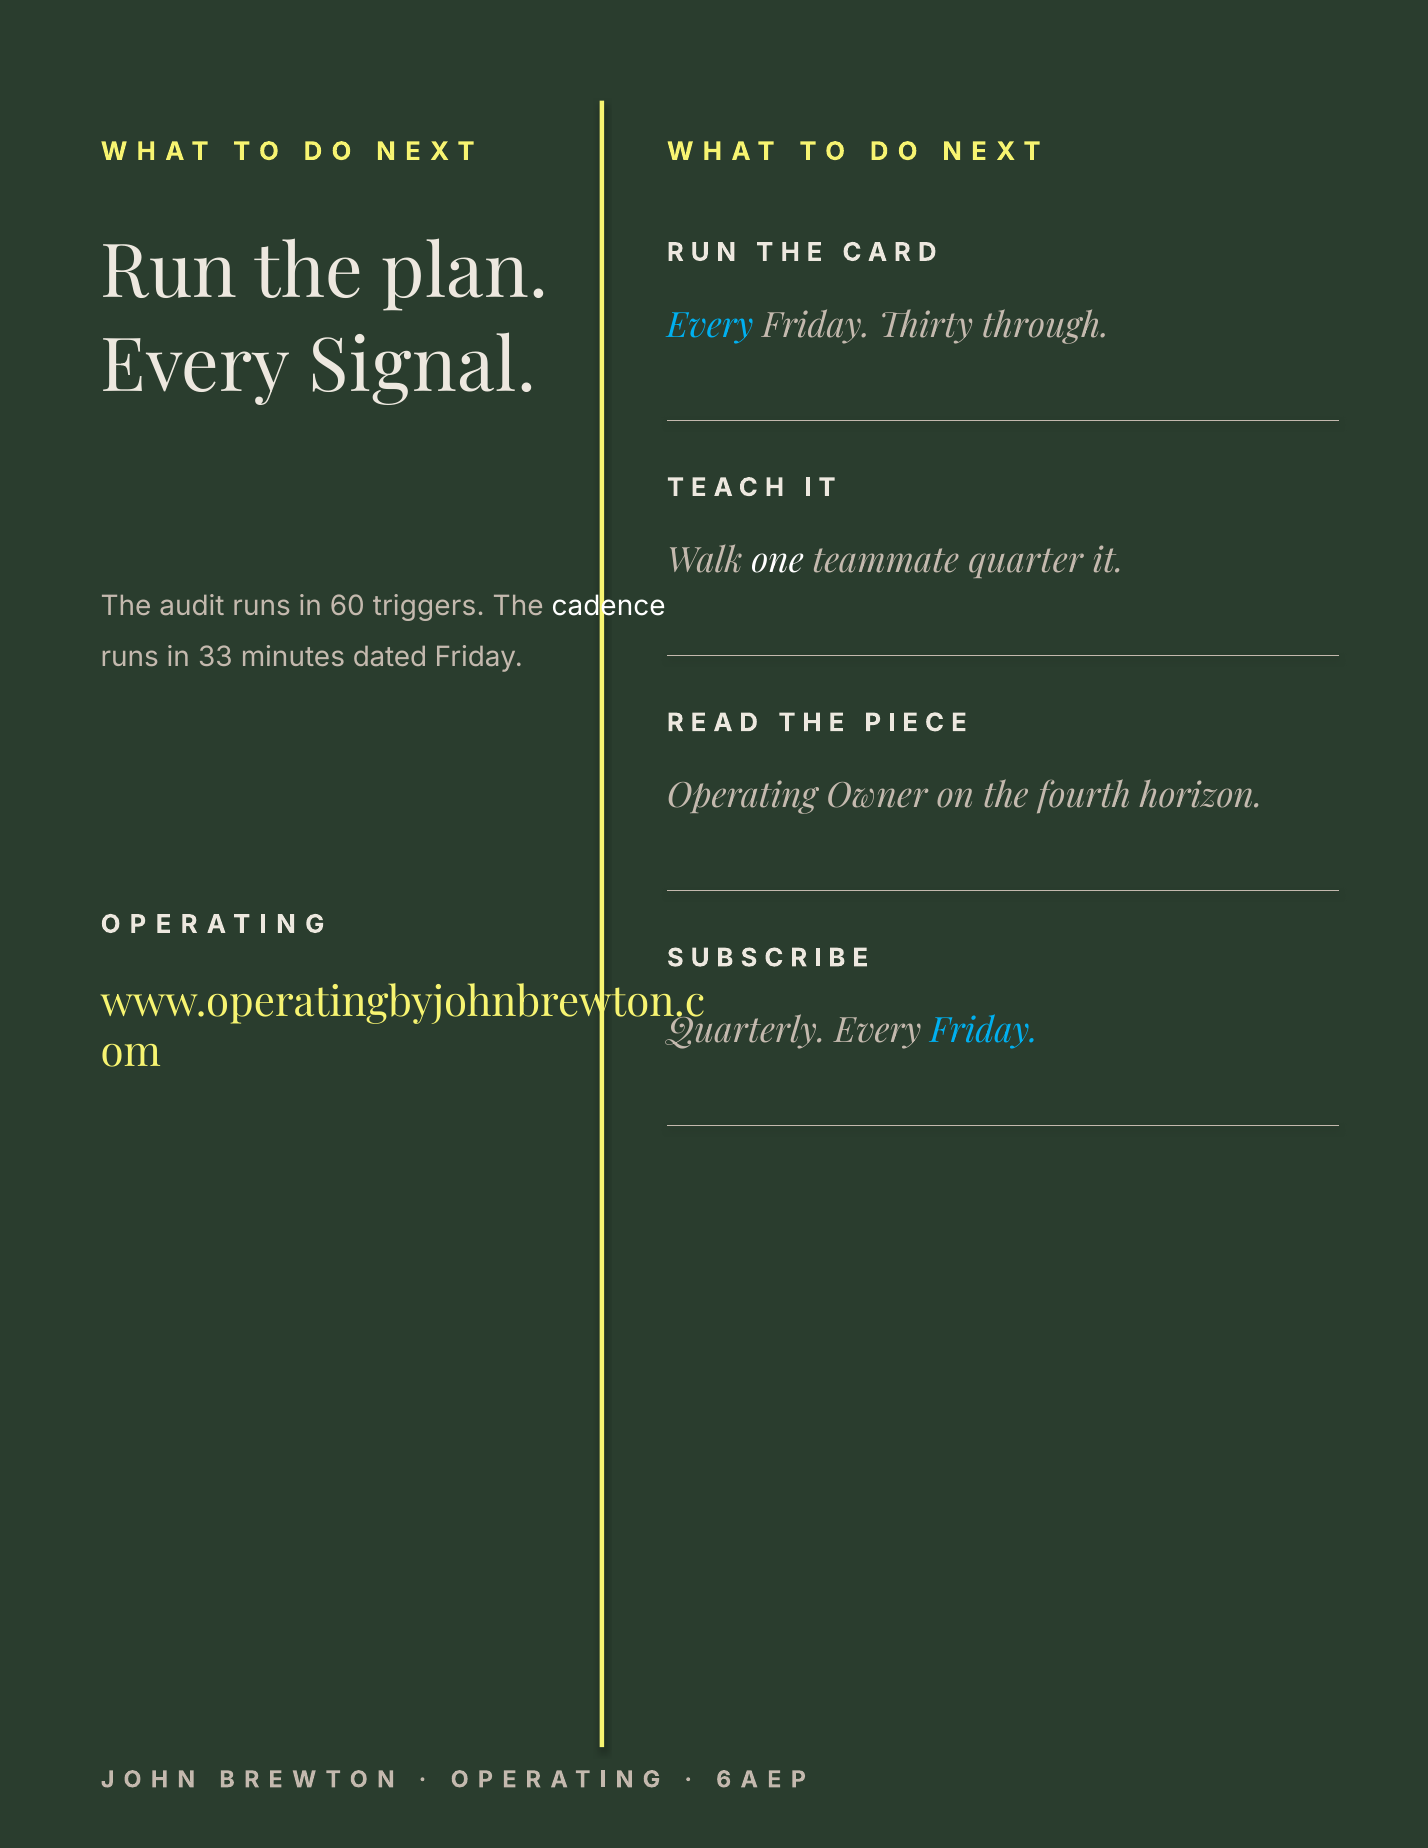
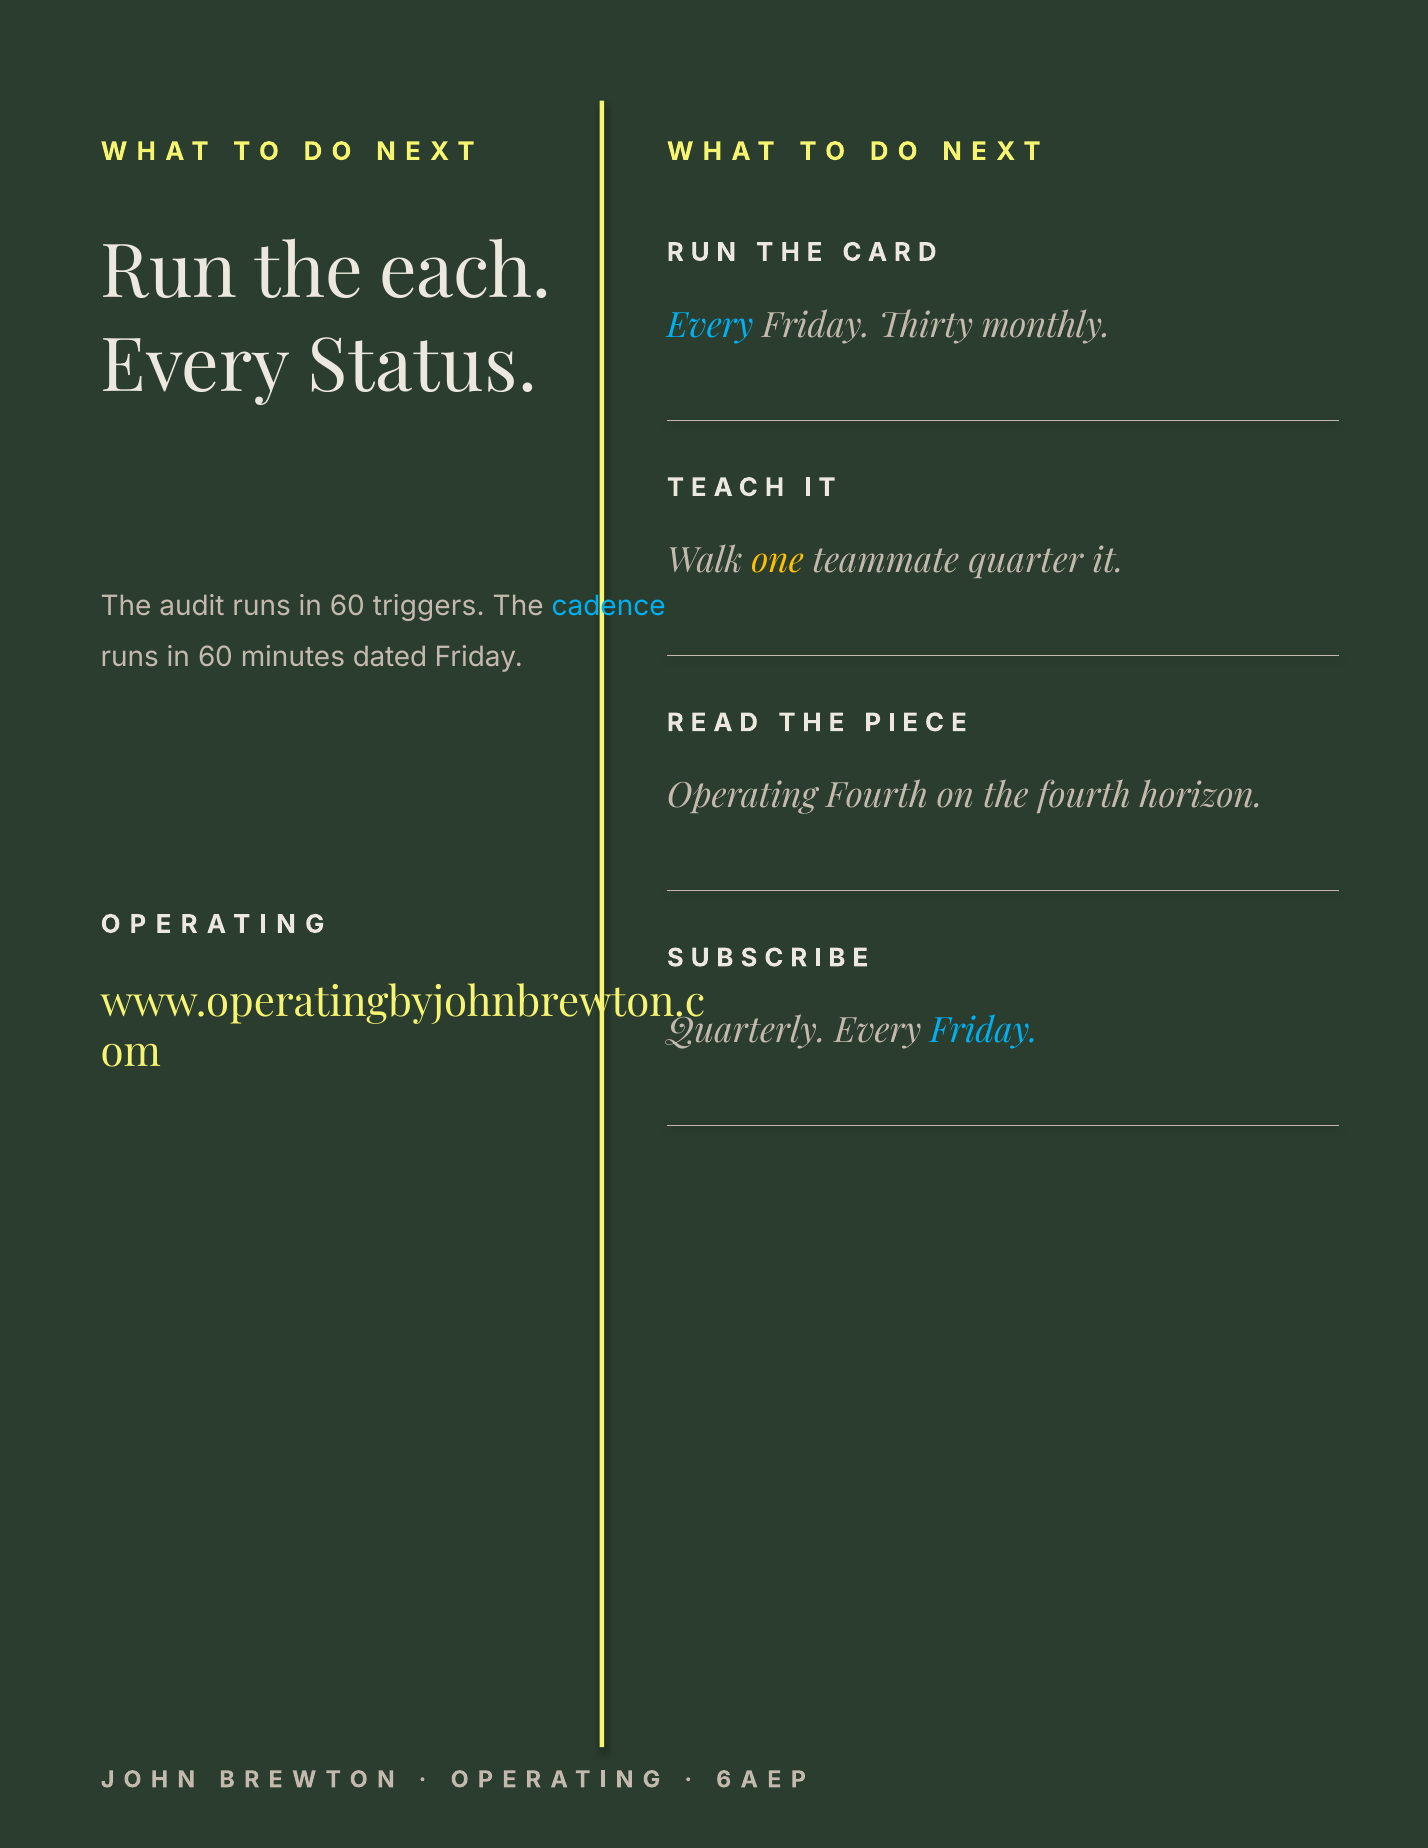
plan: plan -> each (465, 273)
through: through -> monthly (1046, 326)
Signal: Signal -> Status (423, 367)
one colour: white -> yellow (778, 561)
cadence colour: white -> light blue (609, 607)
33: 33 -> 60 (215, 657)
Operating Owner: Owner -> Fourth (877, 796)
